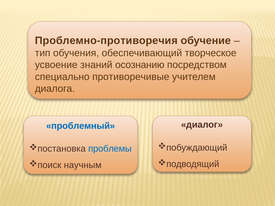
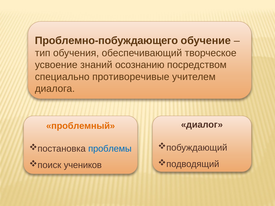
Проблемно-противоречия: Проблемно-противоречия -> Проблемно-побуждающего (106, 41)
проблемный colour: blue -> orange (81, 126)
научным: научным -> учеников (83, 165)
